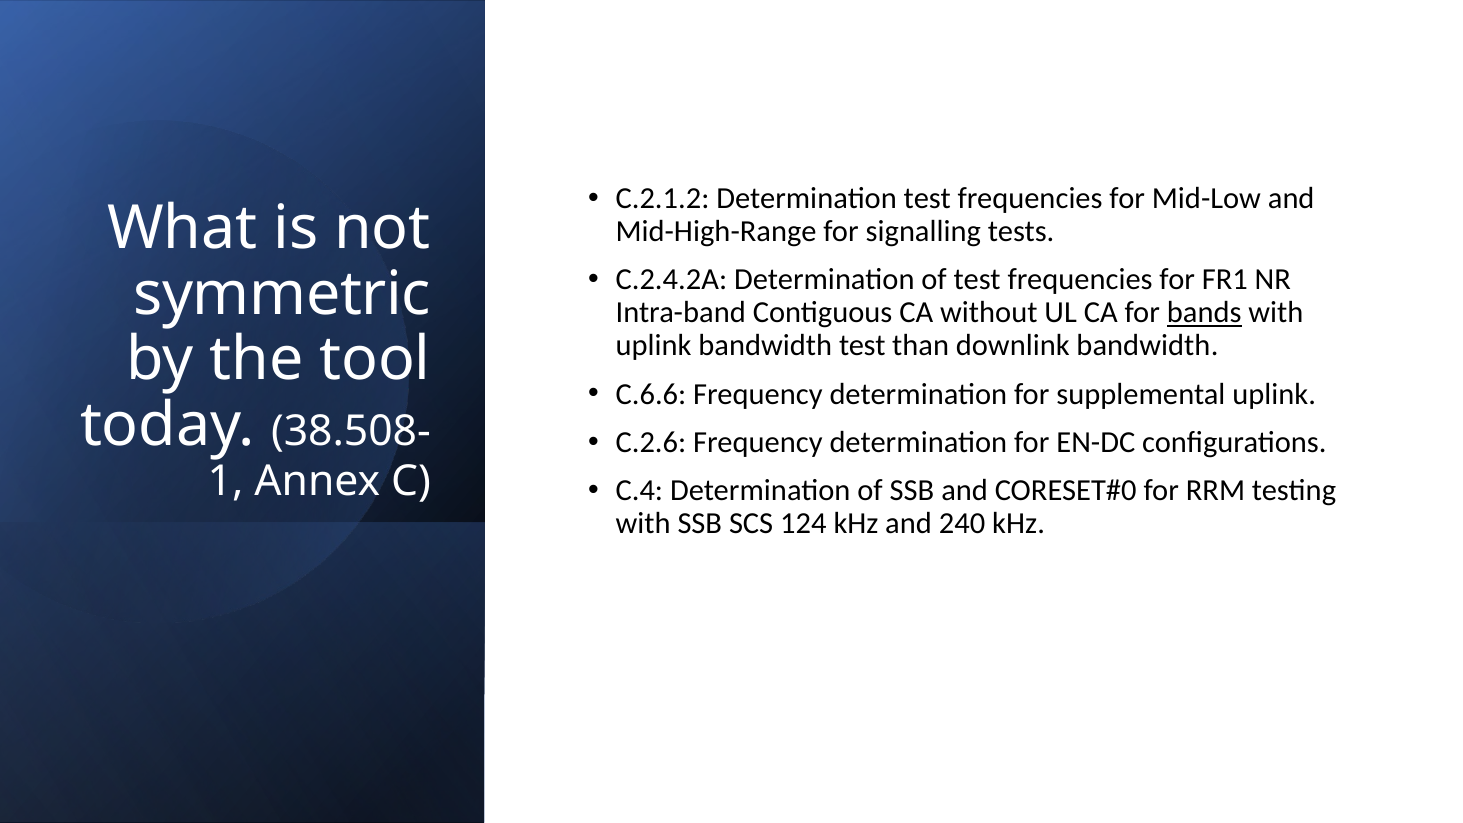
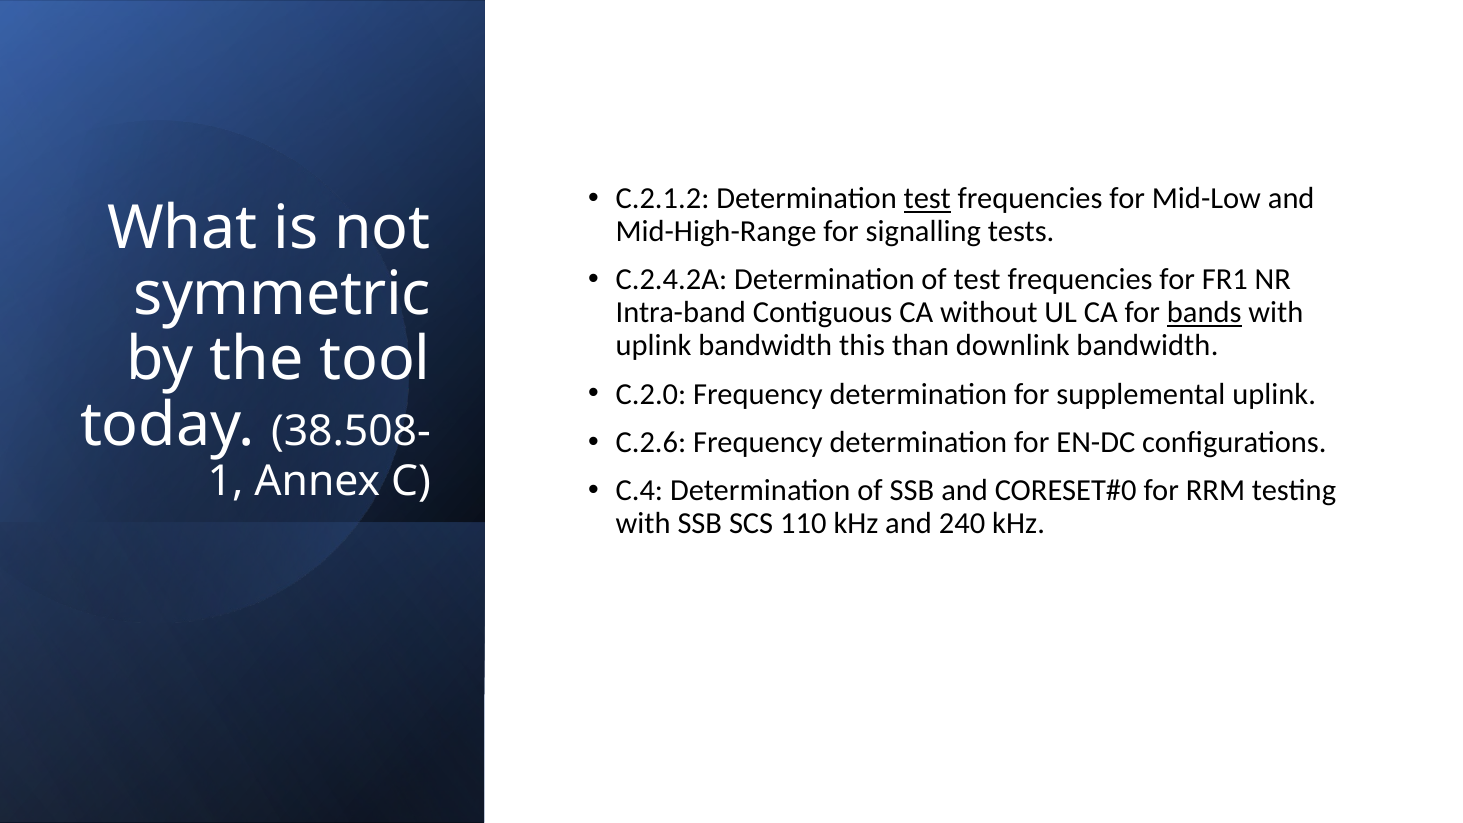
test underline: none -> present (927, 199)
bandwidth test: test -> this (862, 346)
C.6.6: C.6.6 -> C.2.0 (651, 394)
124: 124 -> 110 (803, 523)
